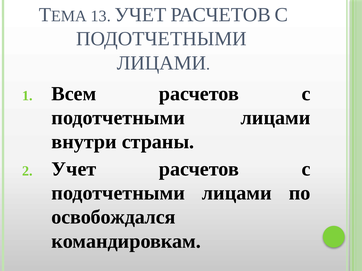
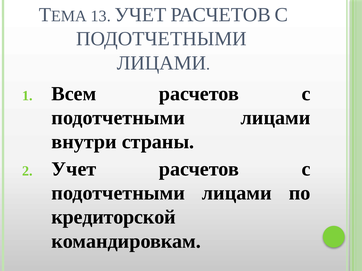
освобождался: освобождался -> кредиторской (113, 217)
